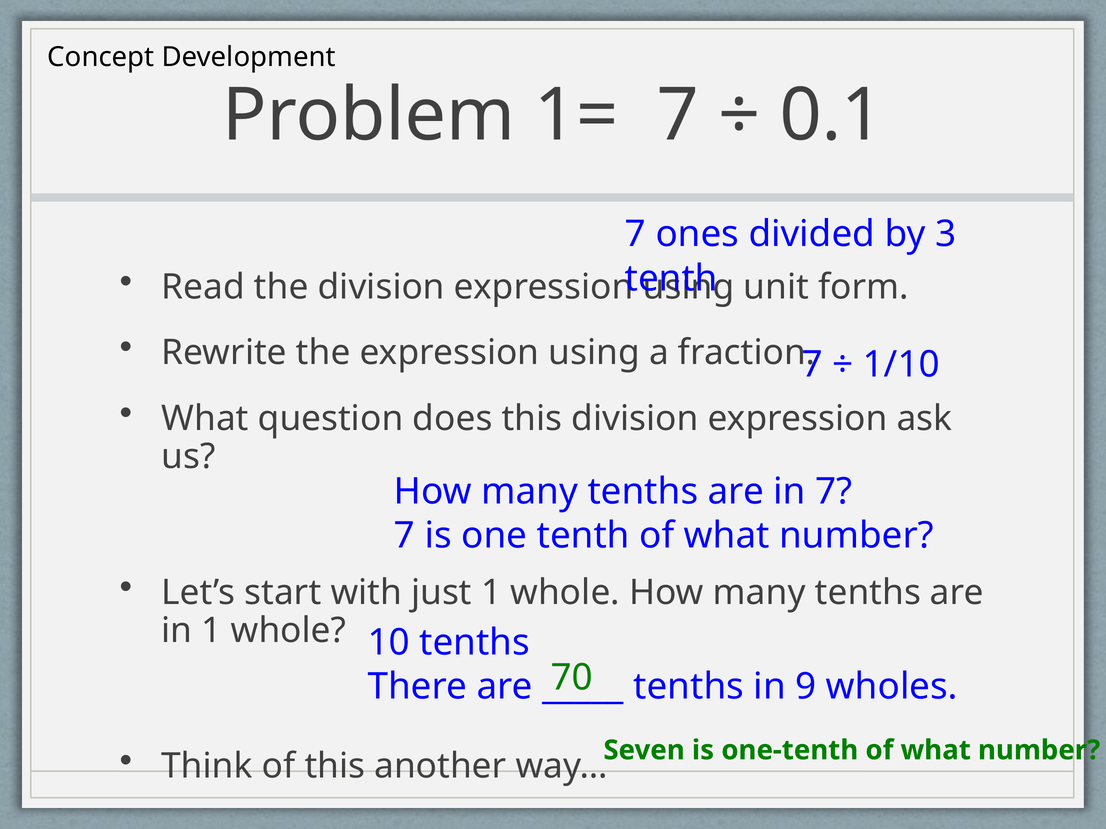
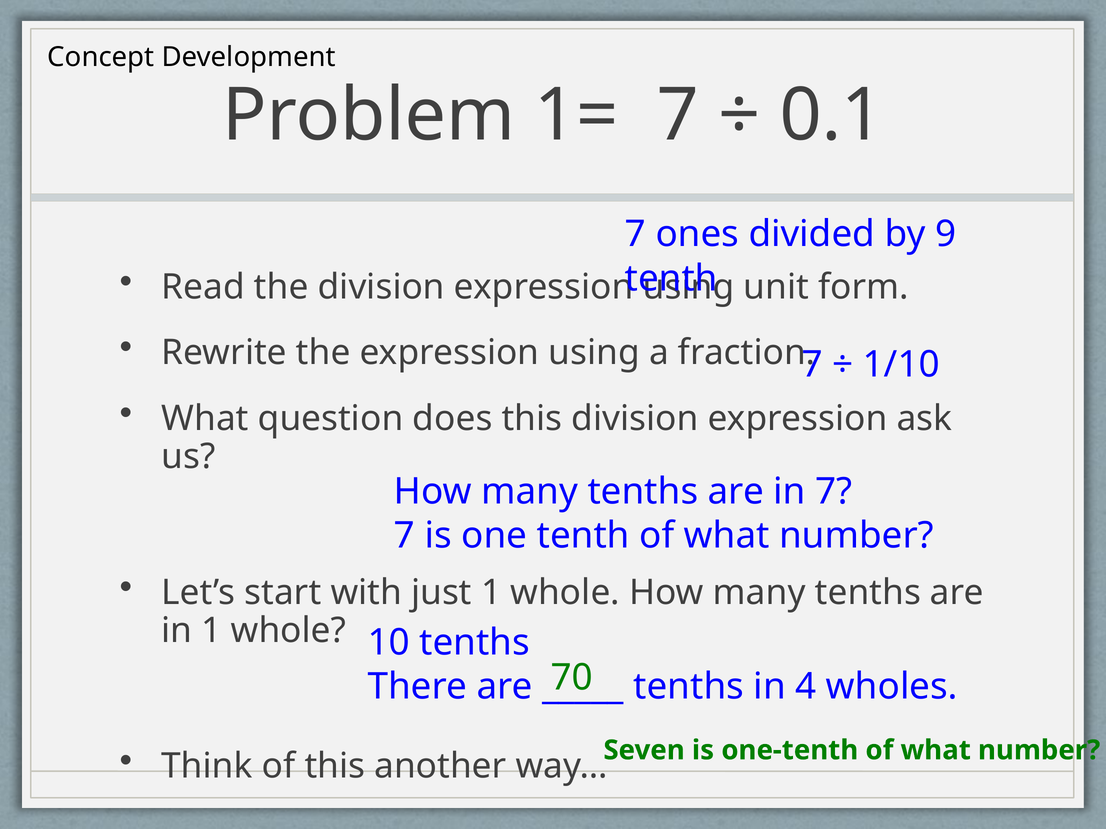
3: 3 -> 9 (946, 234)
9: 9 -> 4 (806, 687)
